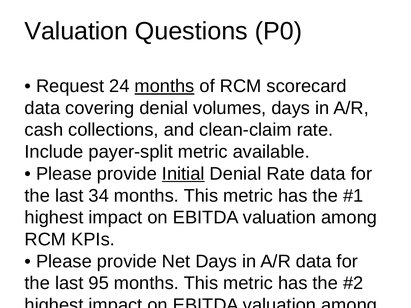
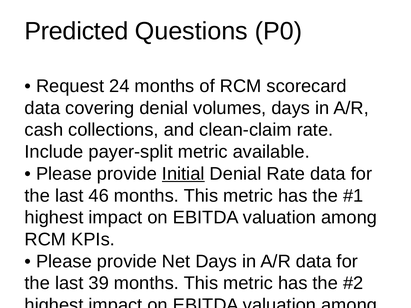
Valuation: Valuation -> Predicted (76, 31)
months underline: present -> none (164, 86)
34: 34 -> 46 (99, 196)
95: 95 -> 39 (99, 284)
